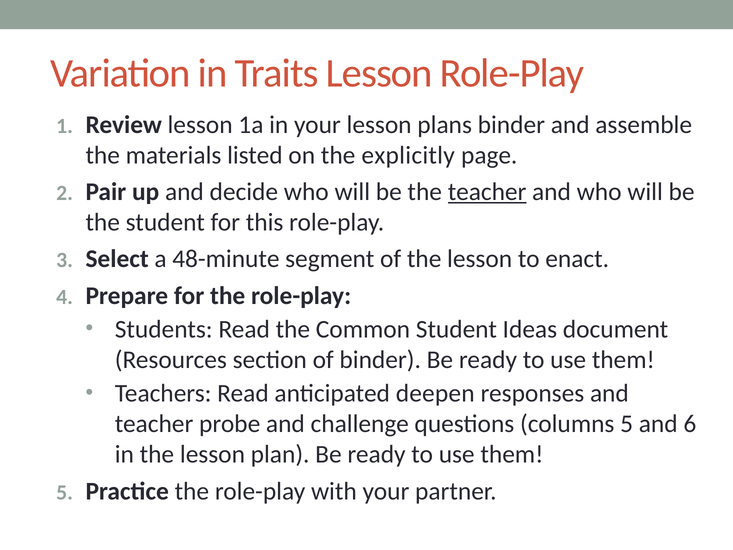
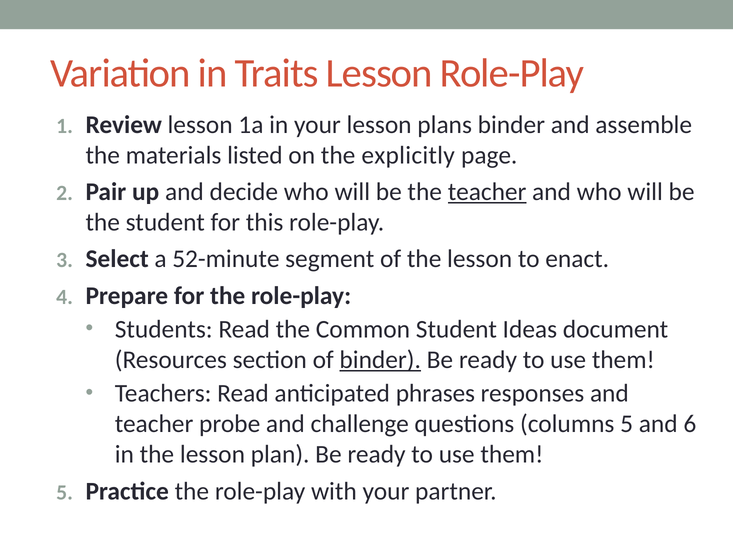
48-minute: 48-minute -> 52-minute (226, 259)
binder underline: none -> present (380, 360)
deepen: deepen -> phrases (435, 393)
